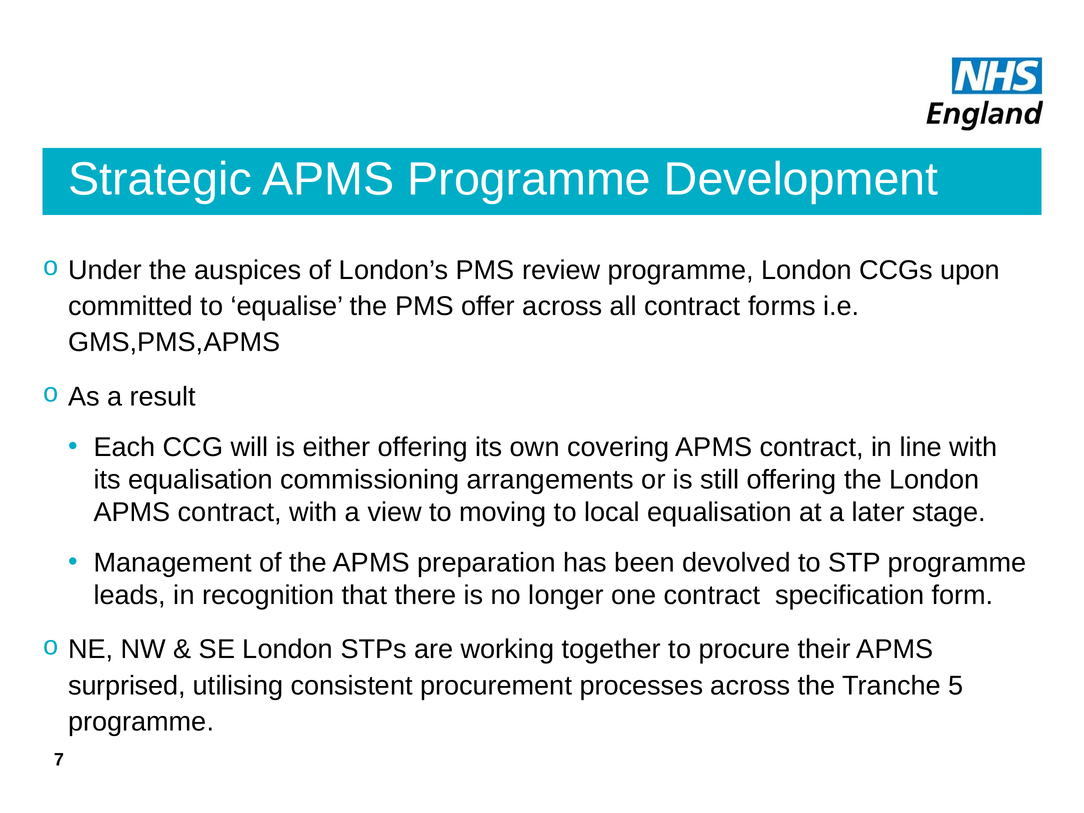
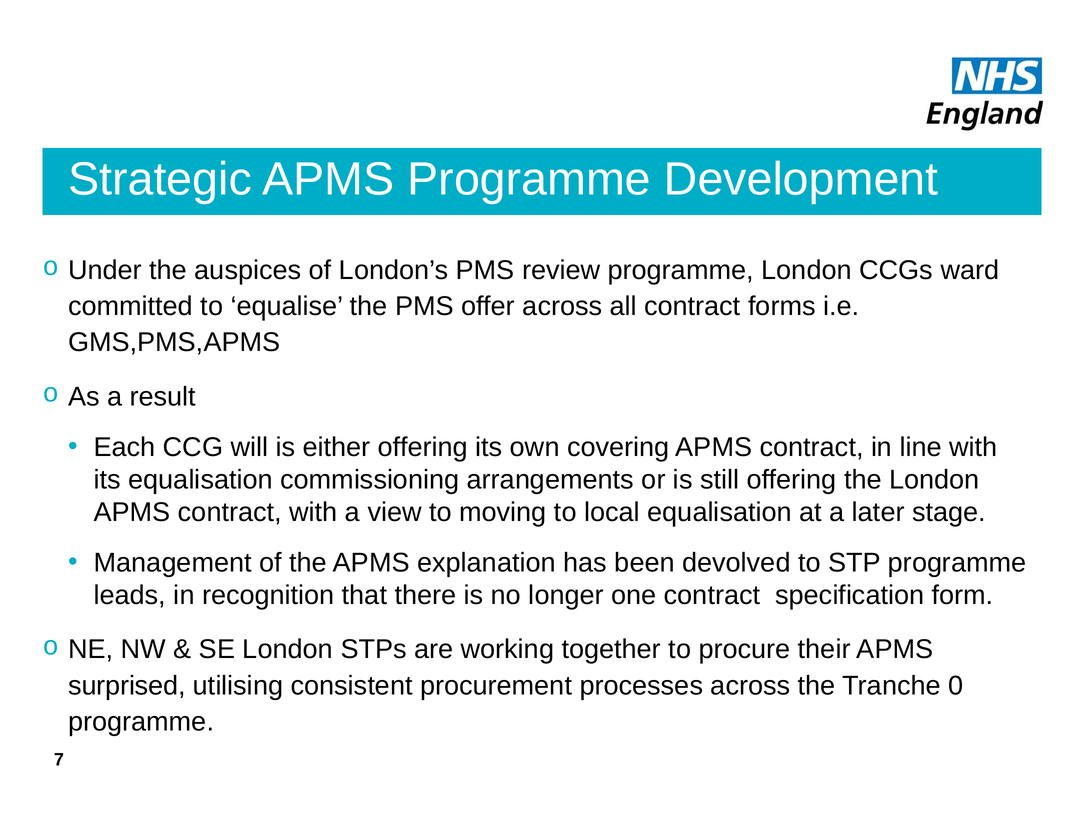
upon: upon -> ward (970, 270)
preparation: preparation -> explanation (486, 563)
5: 5 -> 0 (956, 686)
